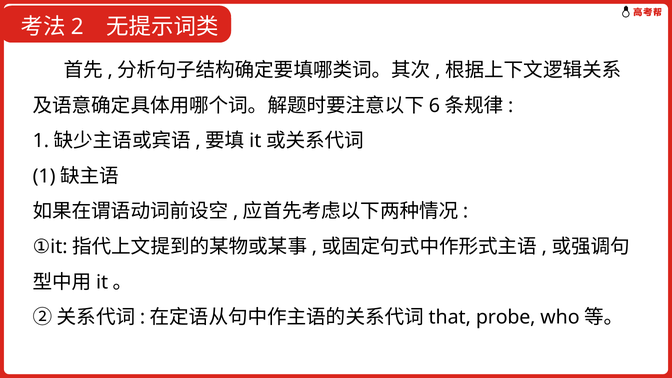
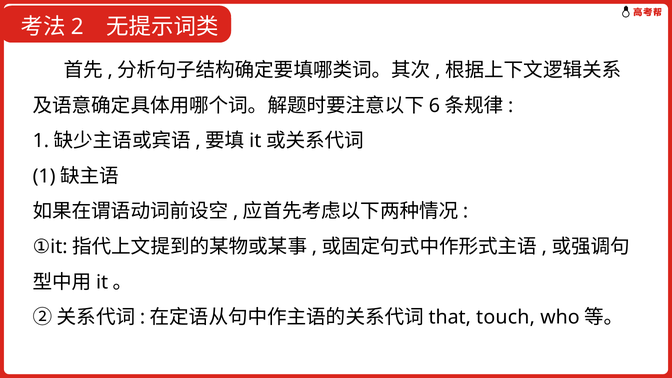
probe: probe -> touch (506, 317)
